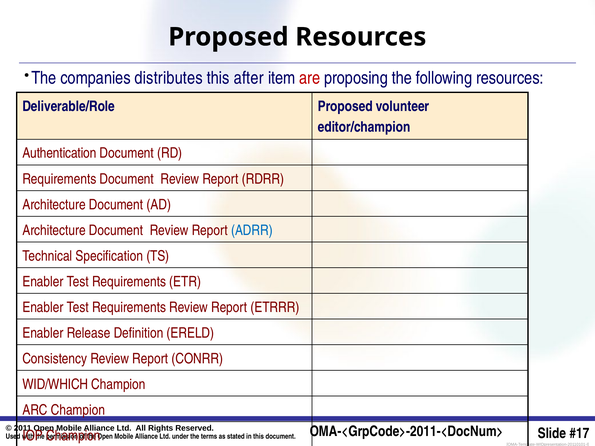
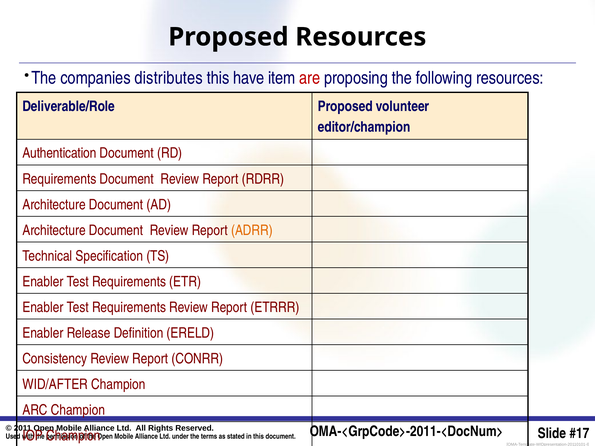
after: after -> have (249, 78)
ADRR colour: blue -> orange (252, 230)
WID/WHICH: WID/WHICH -> WID/AFTER (55, 385)
